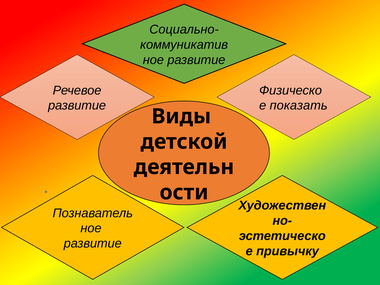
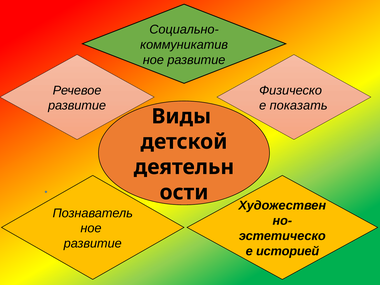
привычку: привычку -> историей (288, 251)
